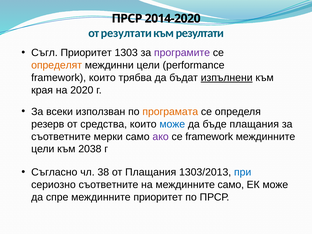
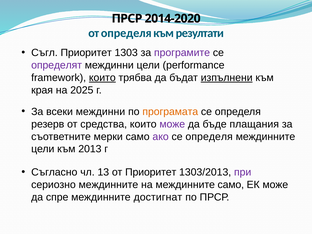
от резултати: резултати -> определя (126, 33)
определят colour: orange -> purple (57, 65)
които underline: none -> present (102, 78)
2020: 2020 -> 2025 (82, 90)
всеки използван: използван -> междинни (100, 112)
може colour: blue -> purple (172, 124)
framework: framework -> определя (209, 137)
2038: 2038 -> 2013 (90, 149)
38: 38 -> 13 (103, 172)
от Плащания: Плащания -> Приоритет (151, 172)
при colour: blue -> purple (243, 172)
сериозно съответните: съответните -> междинните (108, 185)
междинните приоритет: приоритет -> достигнат (158, 197)
